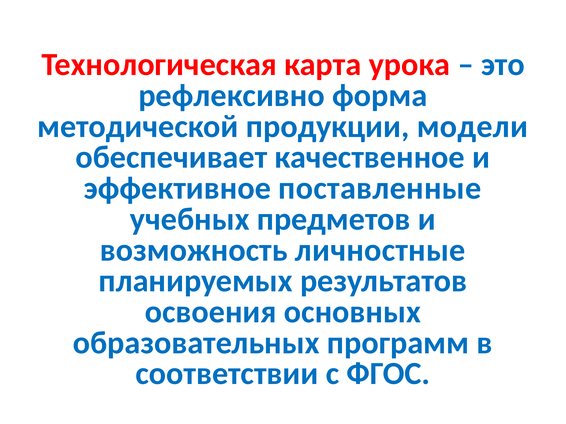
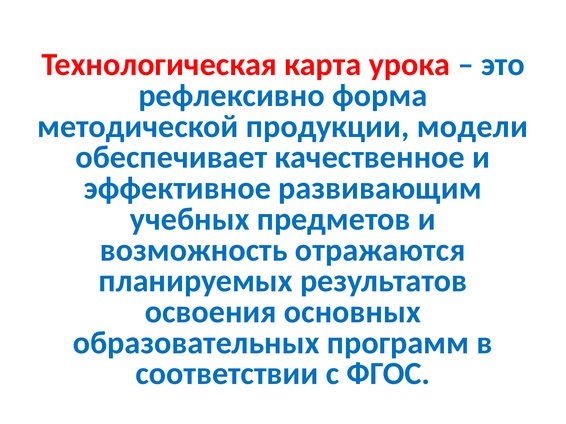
поставленные: поставленные -> развивающим (380, 188)
личностные: личностные -> отражаются (380, 250)
